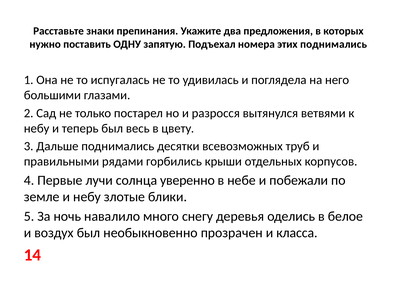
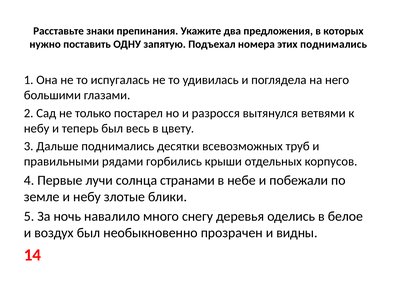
уверенно: уверенно -> странами (187, 180)
класса: класса -> видны (297, 233)
